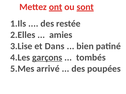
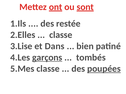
amies: amies -> classe (61, 35)
5.Mes arrivé: arrivé -> classe (48, 69)
poupées underline: none -> present (104, 69)
